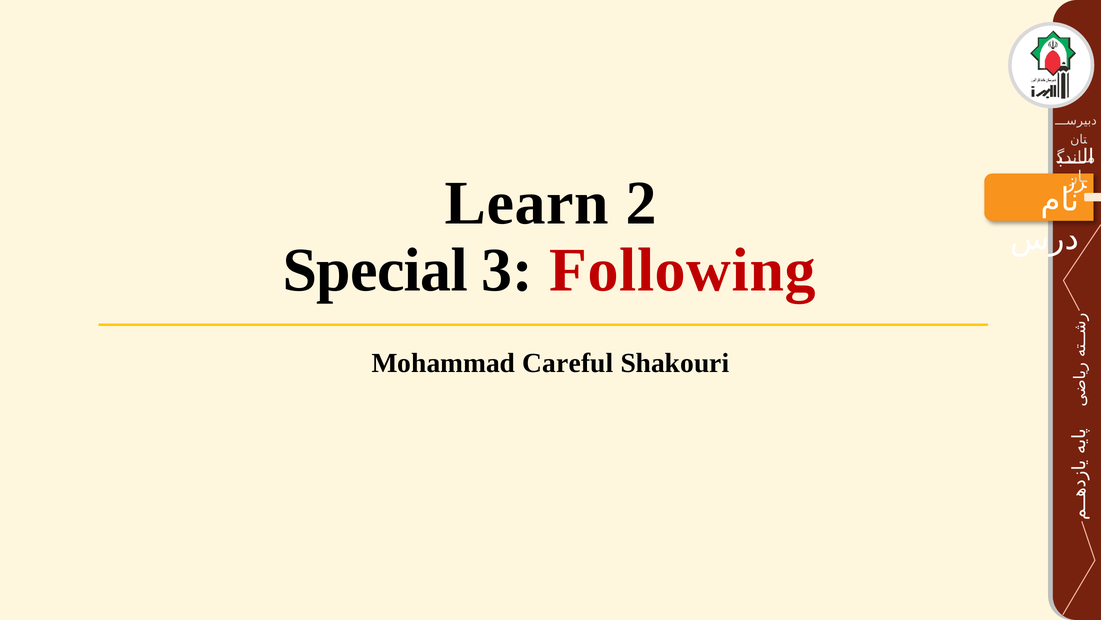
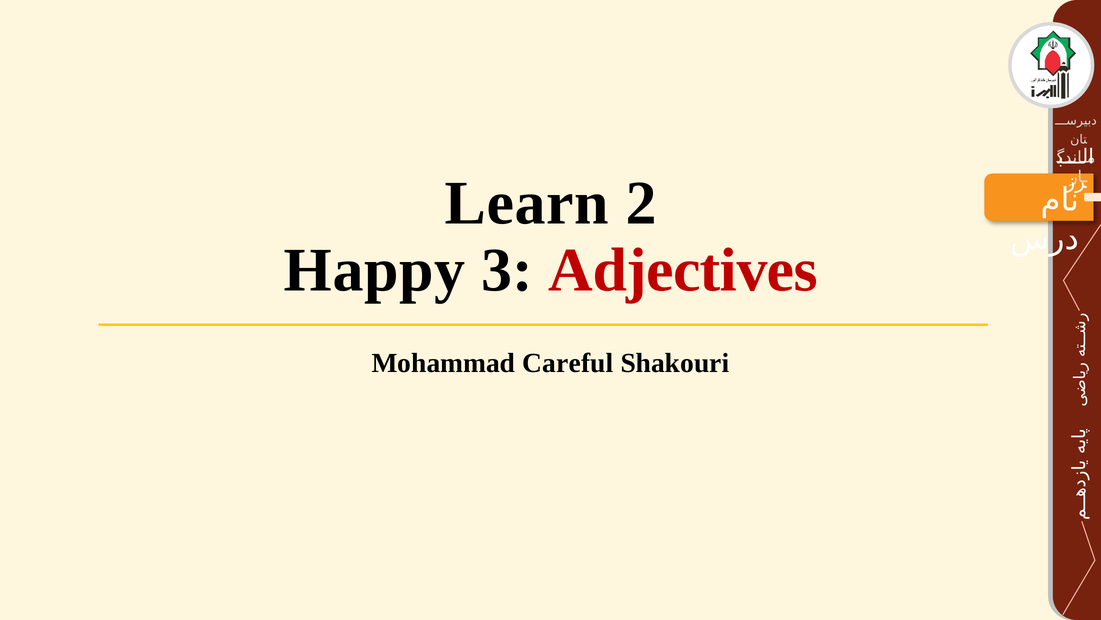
Special: Special -> Happy (375, 270)
Following: Following -> Adjectives (683, 270)
